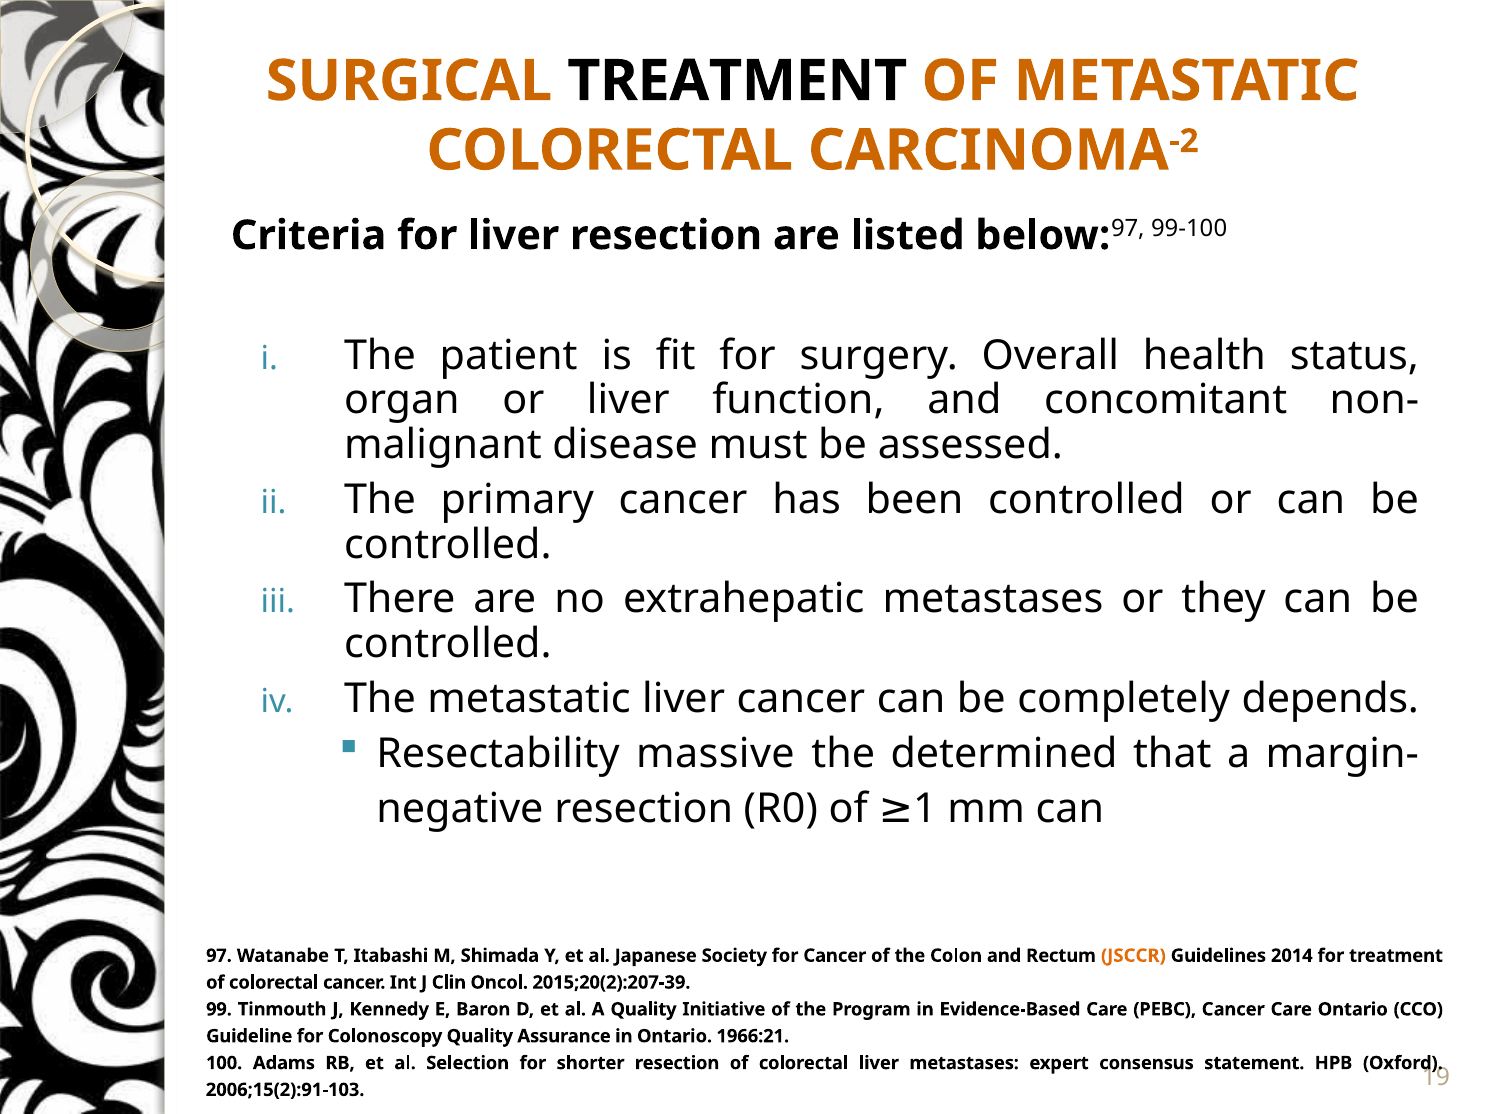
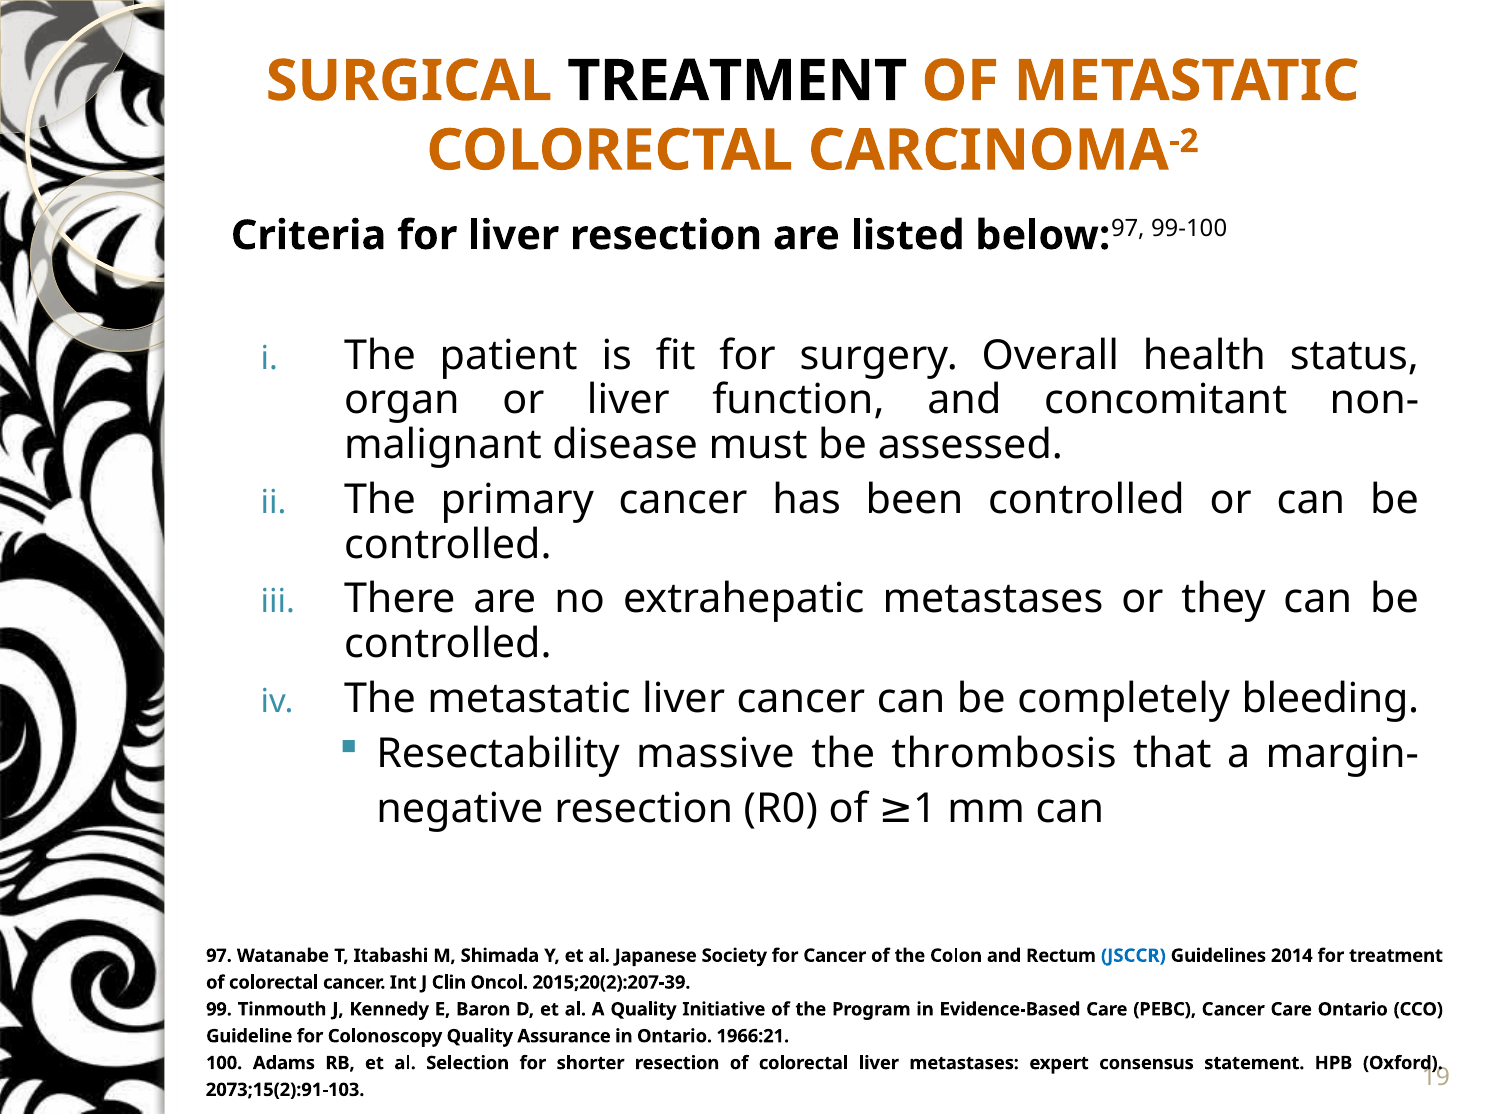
depends: depends -> bleeding (1330, 699)
determined: determined -> thrombosis (1004, 754)
JSCCR colour: orange -> blue (1133, 955)
2006;15(2):91-103: 2006;15(2):91-103 -> 2073;15(2):91-103 (285, 1090)
